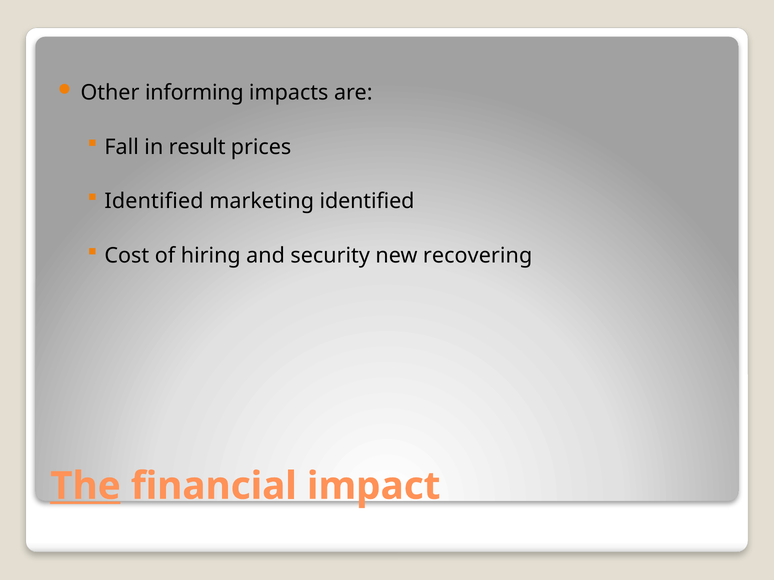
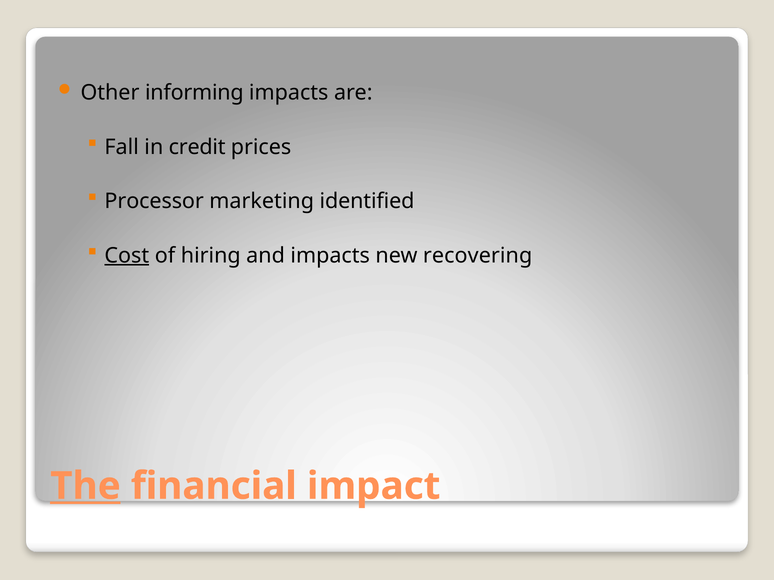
result: result -> credit (197, 147)
Identified: Identified -> Processor (154, 201)
Cost underline: none -> present (127, 256)
and security: security -> impacts (330, 256)
